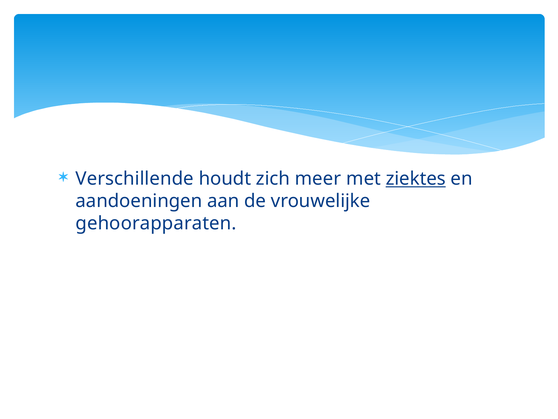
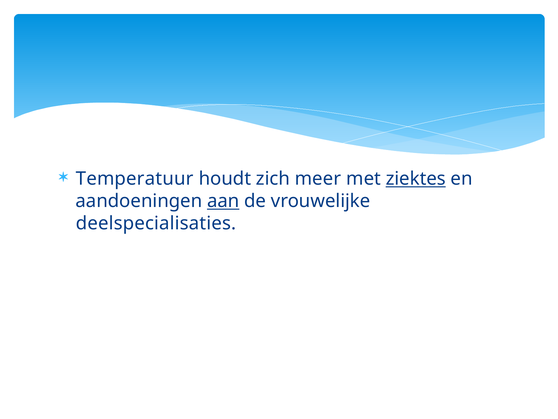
Verschillende: Verschillende -> Temperatuur (135, 179)
aan underline: none -> present (223, 201)
gehoorapparaten: gehoorapparaten -> deelspecialisaties (156, 223)
